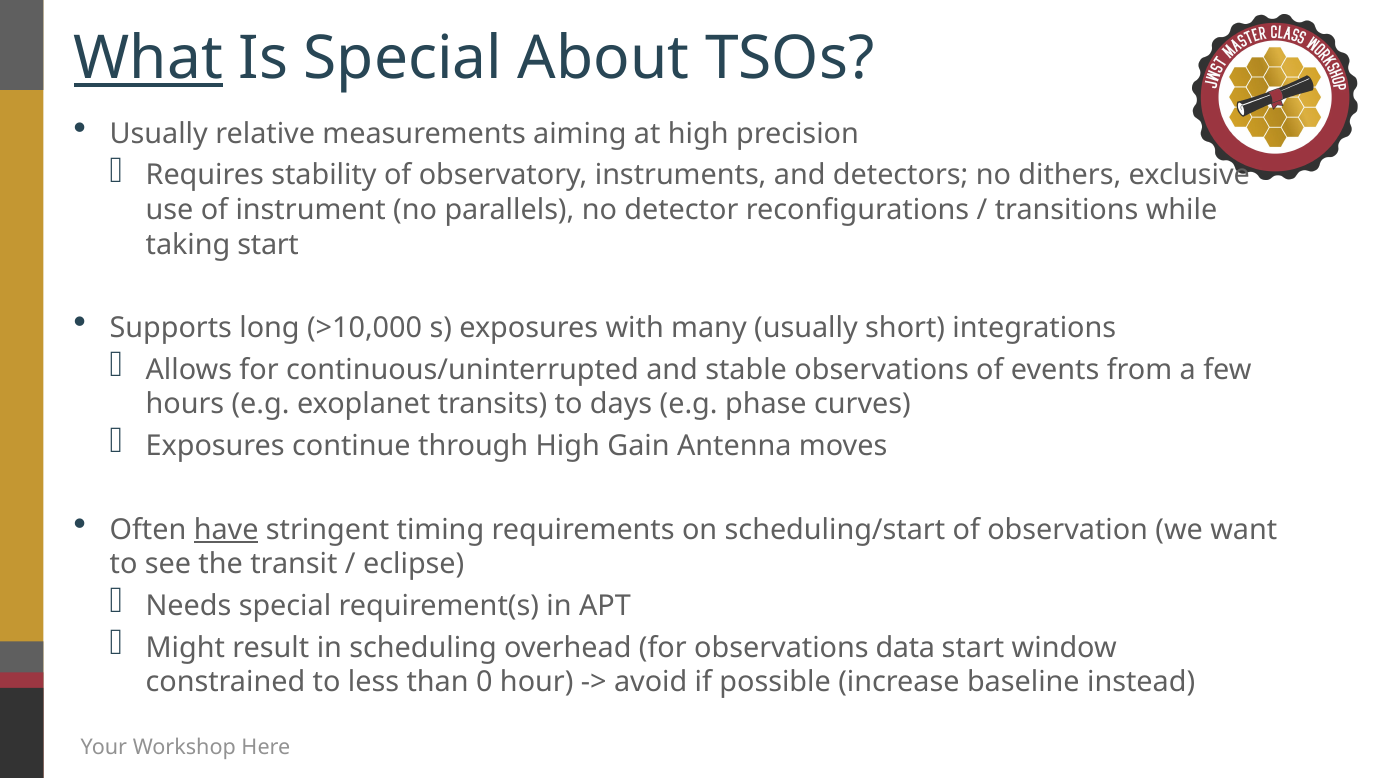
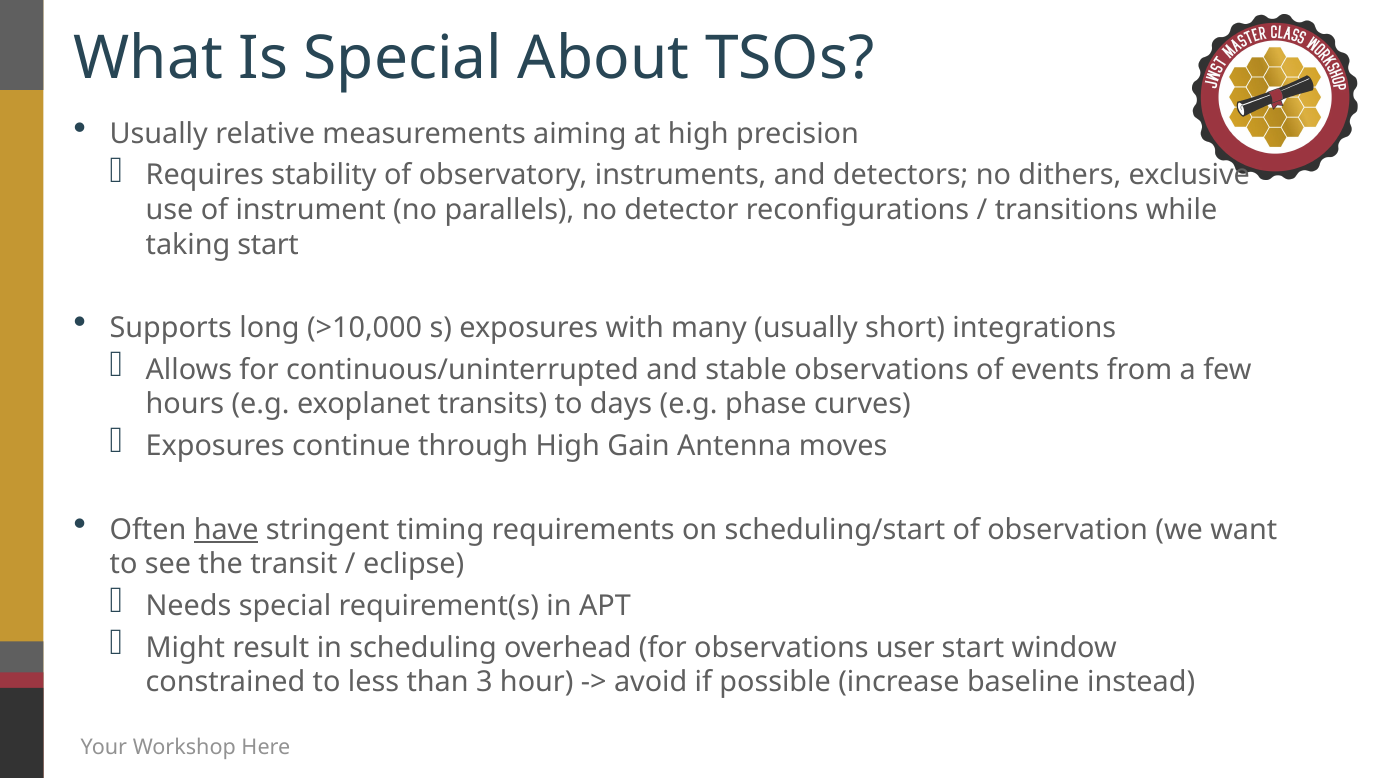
What underline: present -> none (148, 59)
data: data -> user (905, 647)
0: 0 -> 3 (484, 682)
